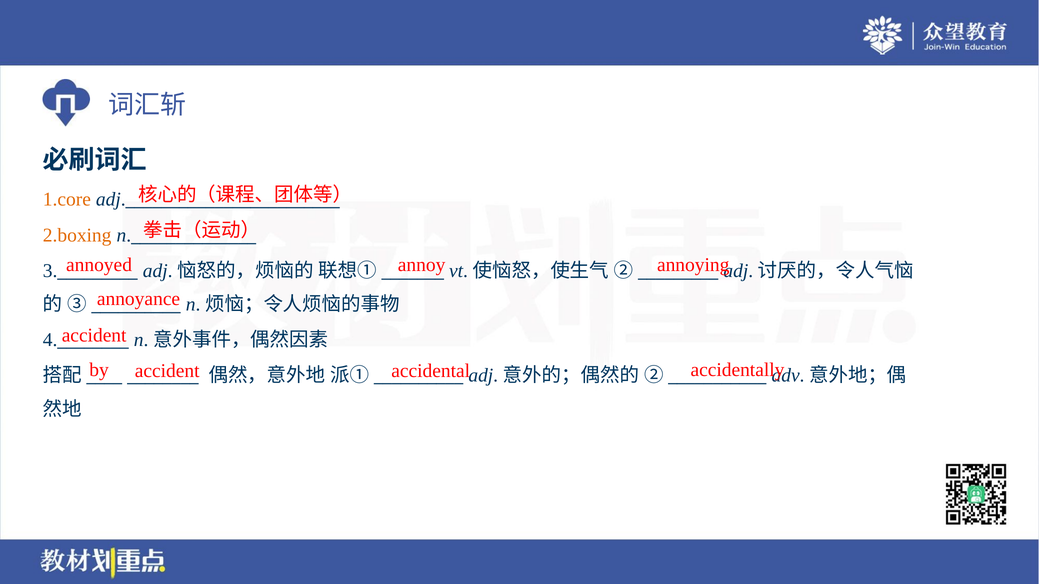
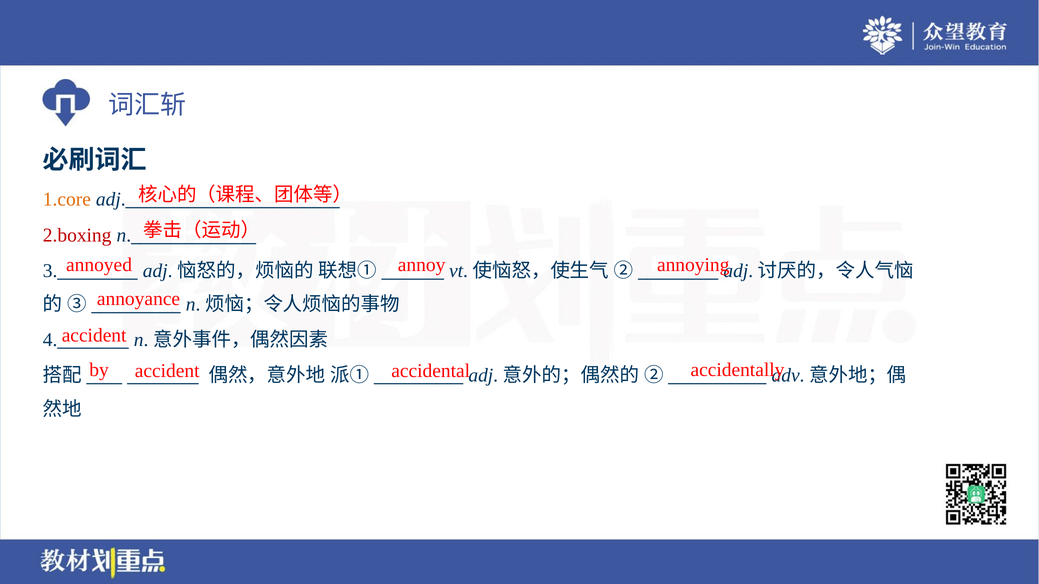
2.boxing colour: orange -> red (77, 235)
